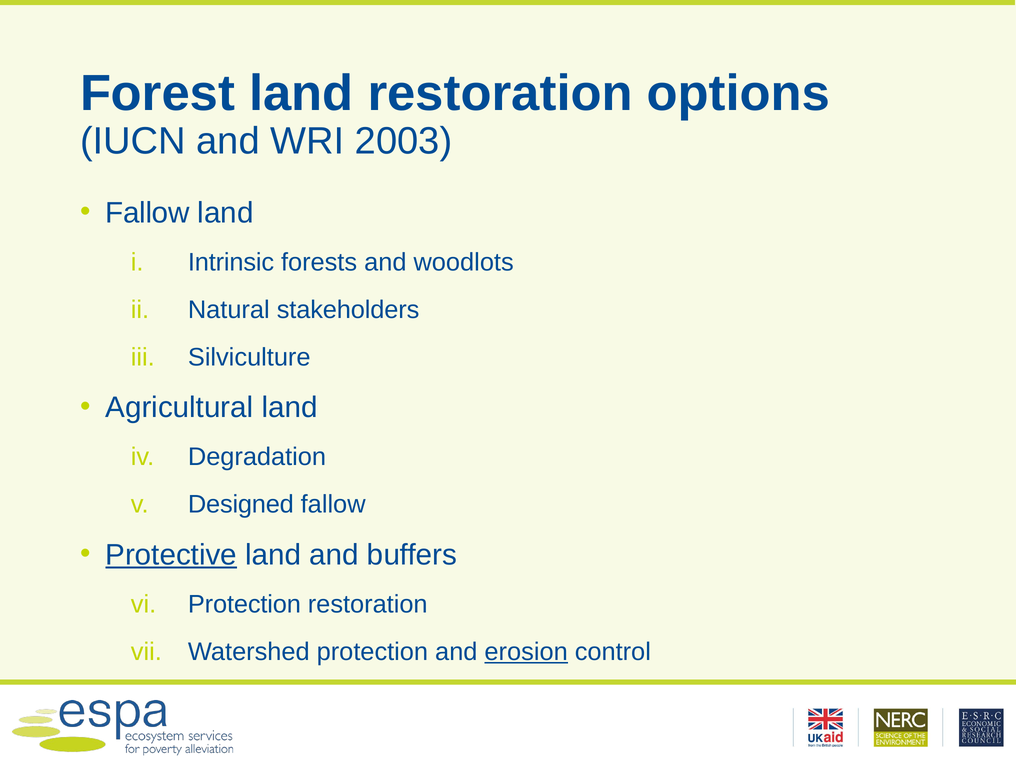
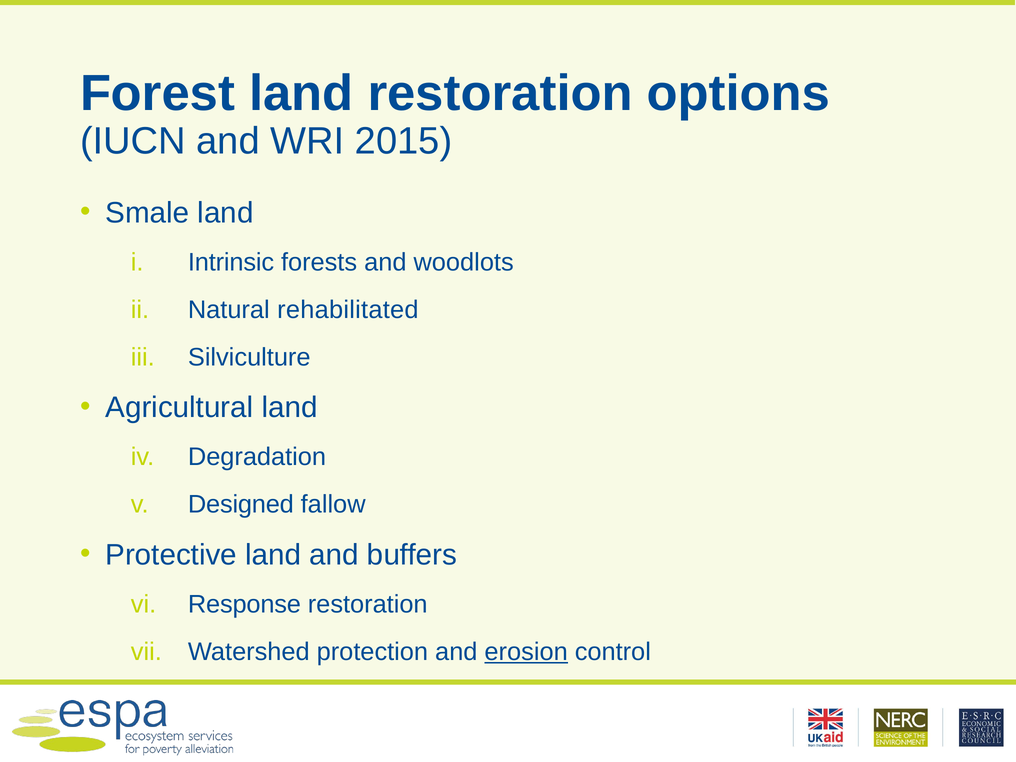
2003: 2003 -> 2015 (404, 141)
Fallow: Fallow -> Smale (147, 213)
stakeholders: stakeholders -> rehabilitated (348, 310)
Protective underline: present -> none (171, 555)
Protection: Protection -> Response (244, 604)
